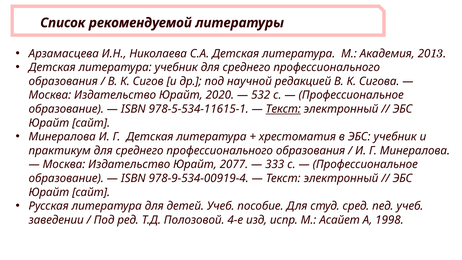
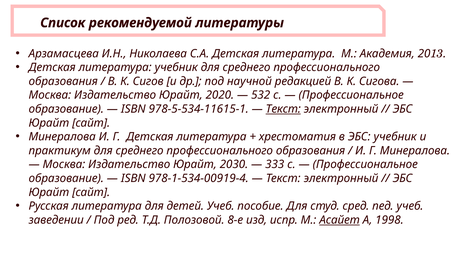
2077: 2077 -> 2030 (234, 164)
978-9-534-00919-4: 978-9-534-00919-4 -> 978-1-534-00919-4 (199, 178)
4-е: 4-е -> 8-е (235, 220)
Асайет underline: none -> present (340, 220)
